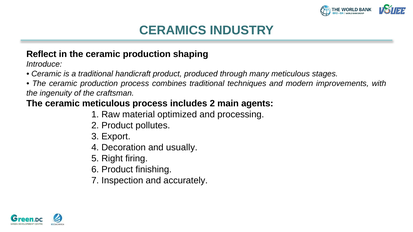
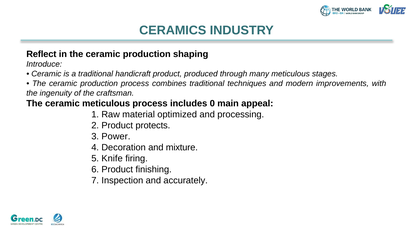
includes 2: 2 -> 0 (212, 104)
agents: agents -> appeal (257, 104)
pollutes: pollutes -> protects (153, 126)
Export: Export -> Power (116, 137)
usually: usually -> mixture (182, 148)
Right: Right -> Knife (112, 159)
